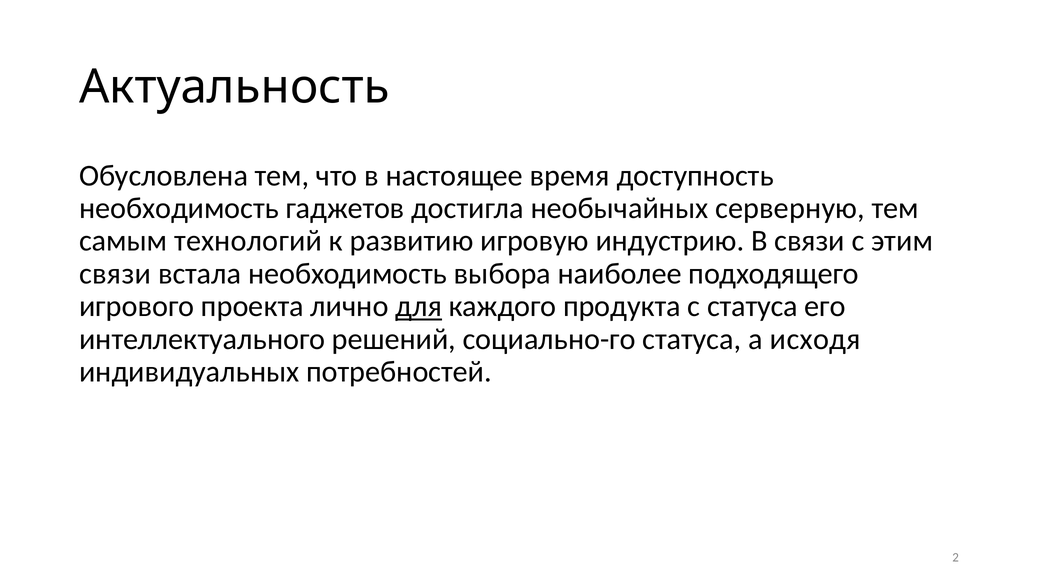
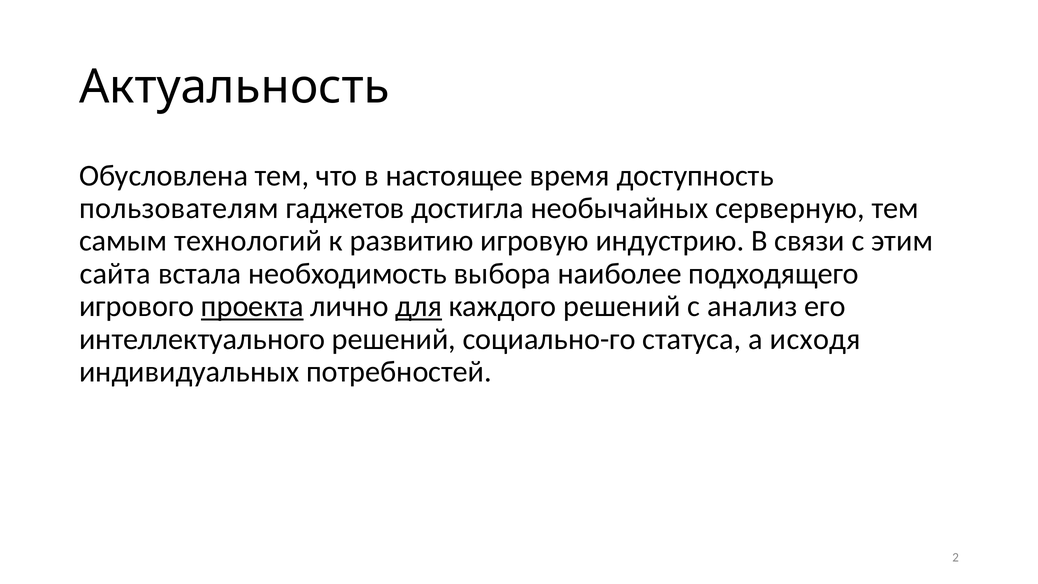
необходимость: необходимость -> пользователям (179, 208)
связи: связи -> сайта (115, 274)
проекта underline: none -> present (252, 306)
каждого продукта: продукта -> решений (622, 306)
с статуса: статуса -> анализ (752, 306)
